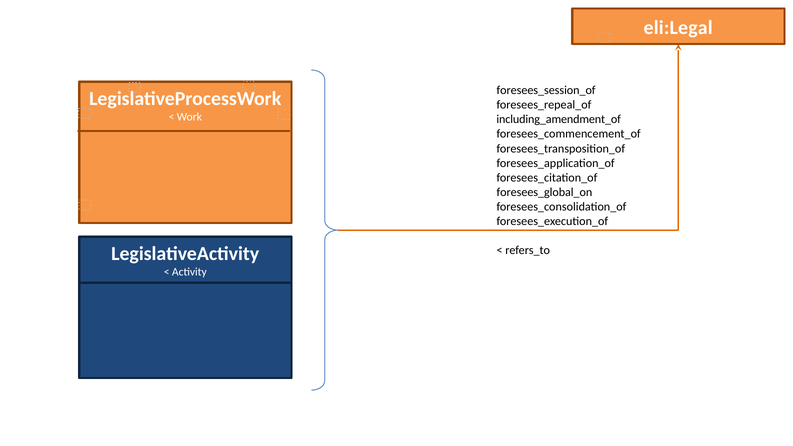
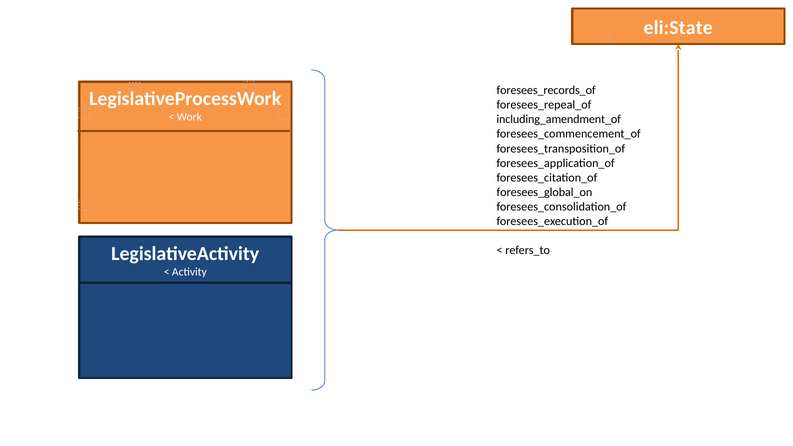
eli:Legal: eli:Legal -> eli:State (678, 28)
foresees_session_of: foresees_session_of -> foresees_records_of (546, 90)
